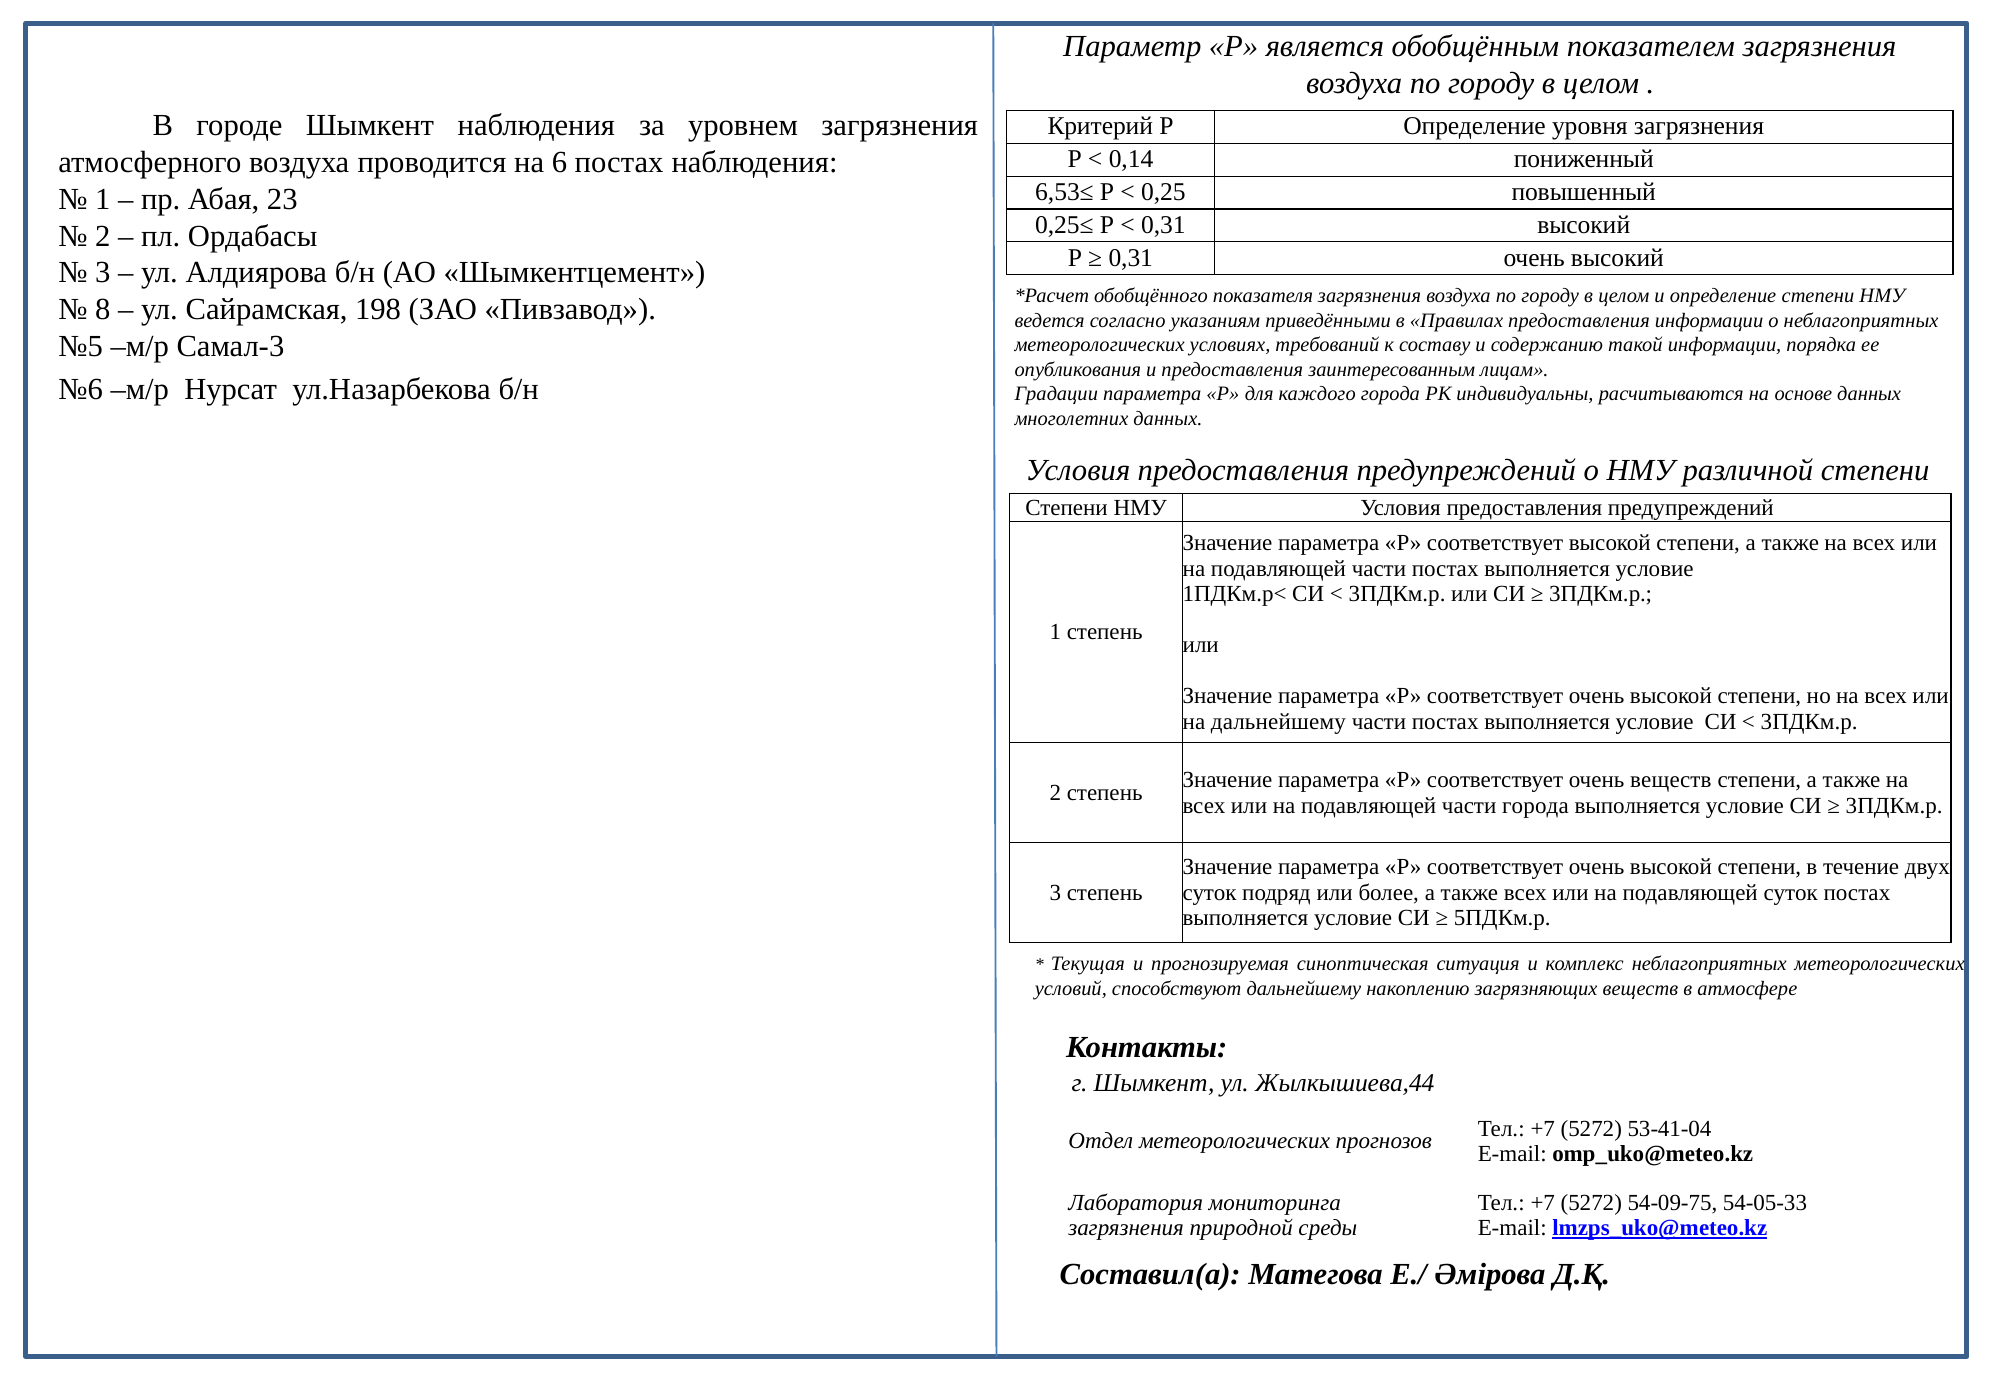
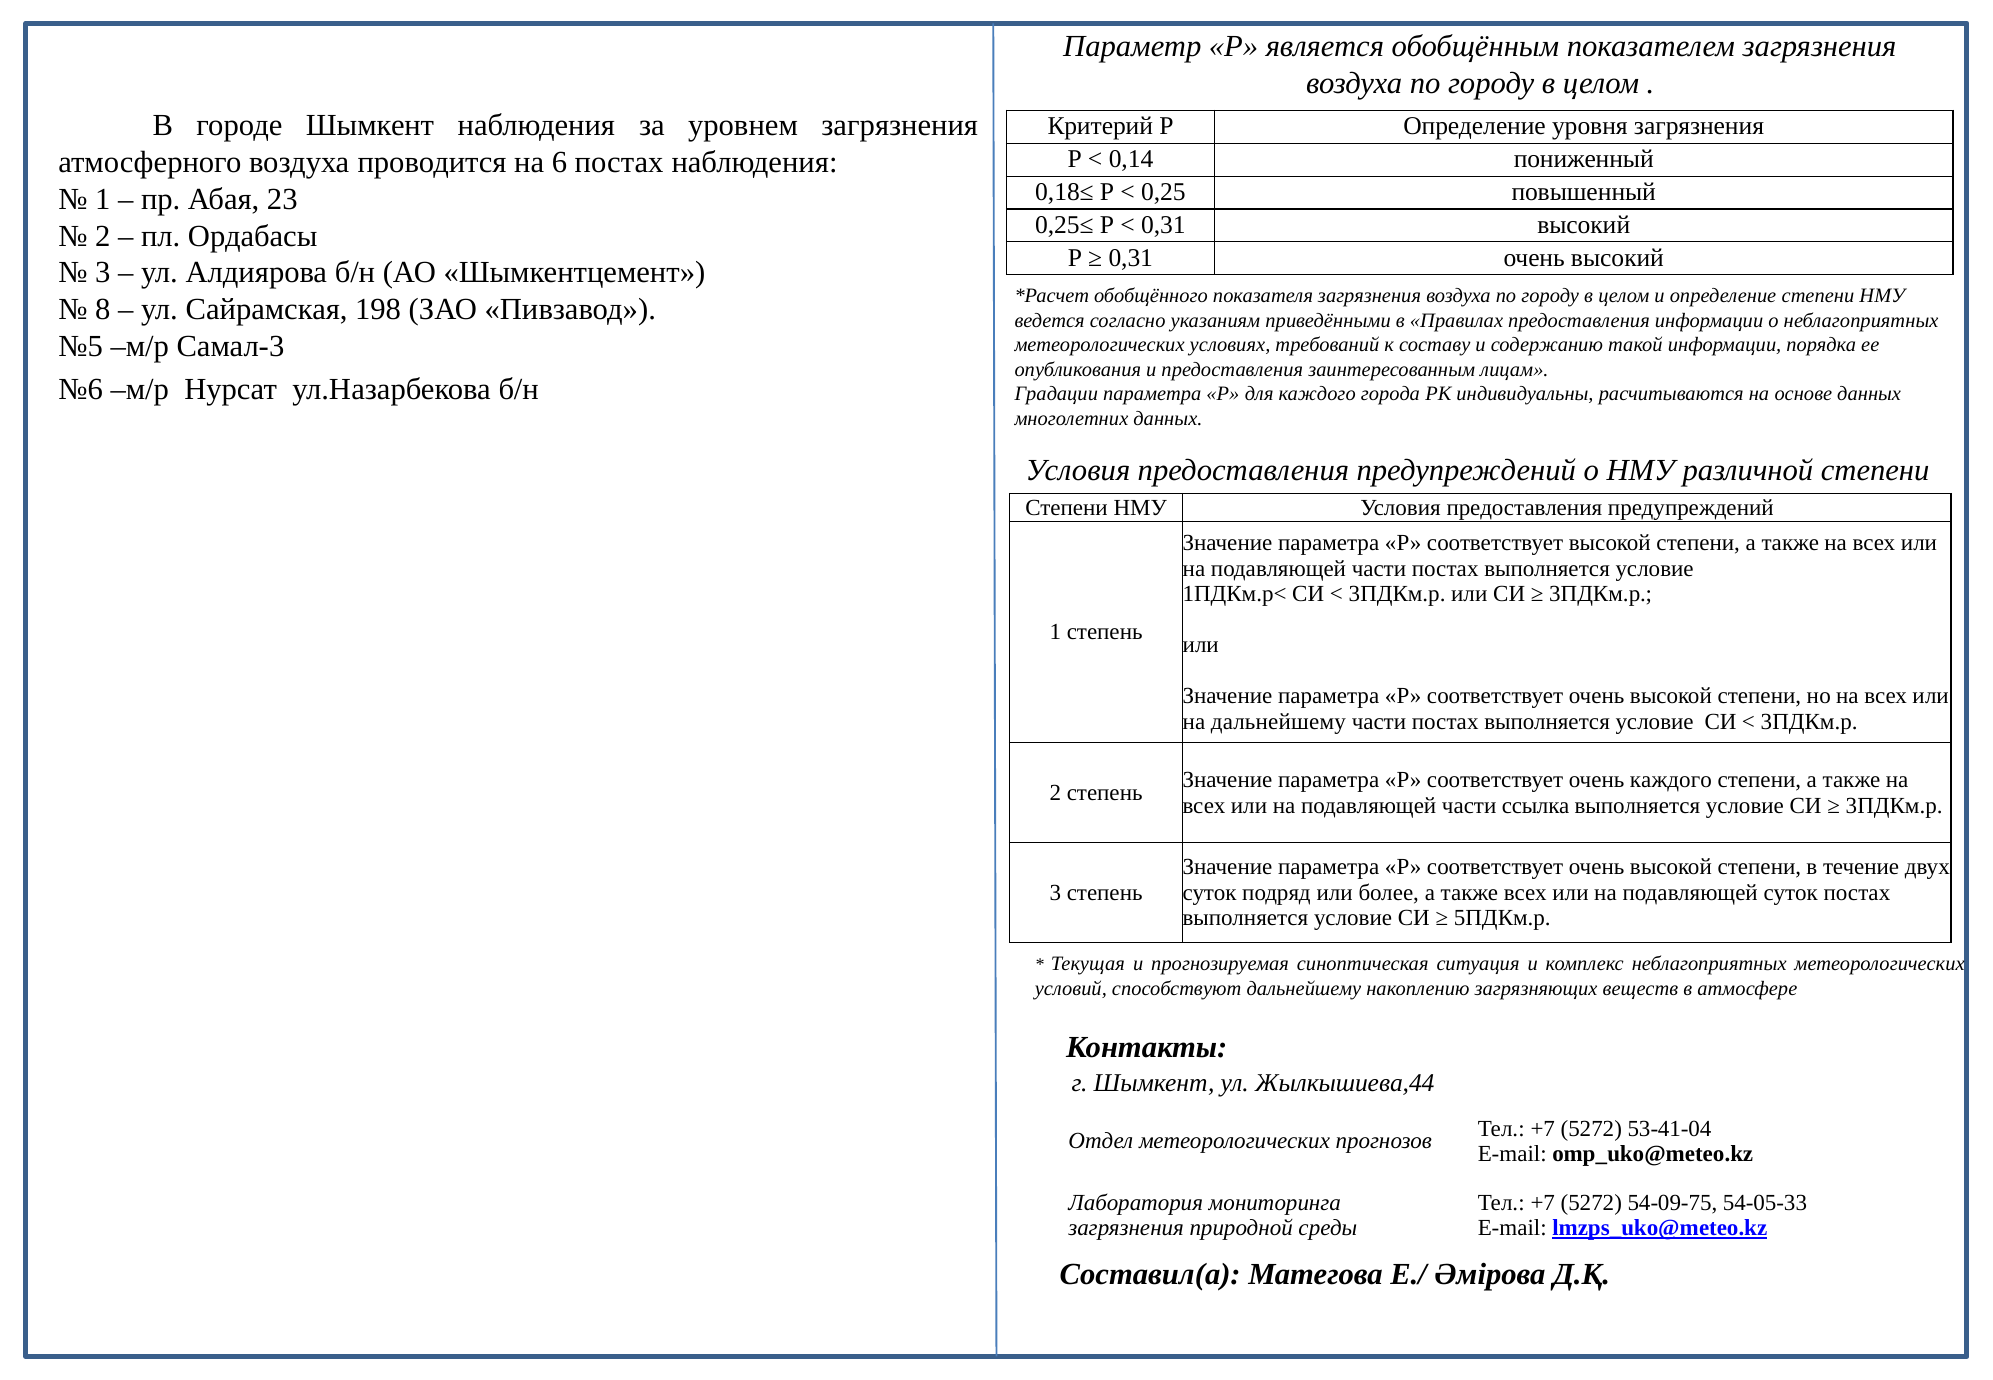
6,53≤: 6,53≤ -> 0,18≤ (1064, 192)
очень веществ: веществ -> каждого (1671, 780)
части города: города -> ссылка (1536, 805)
